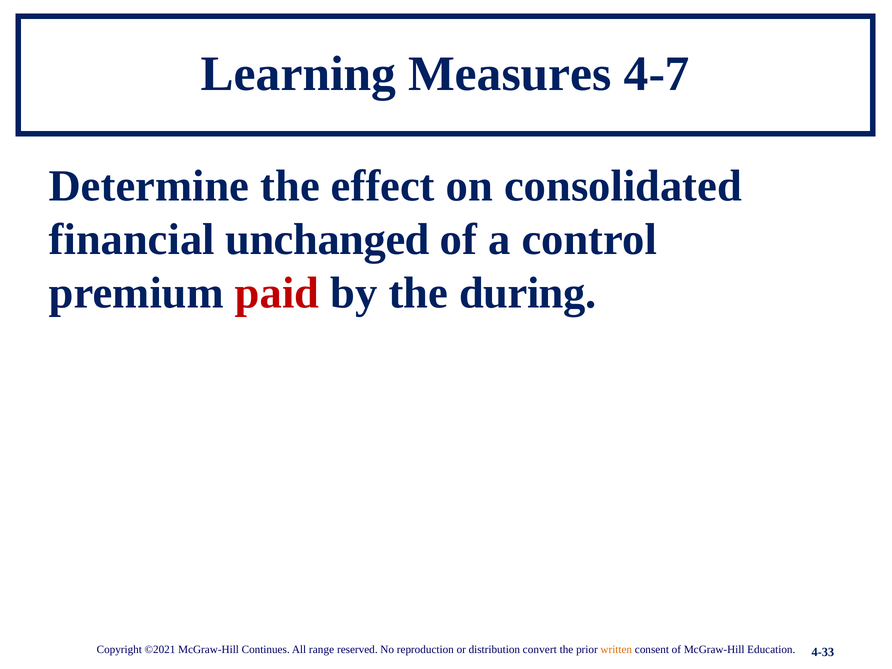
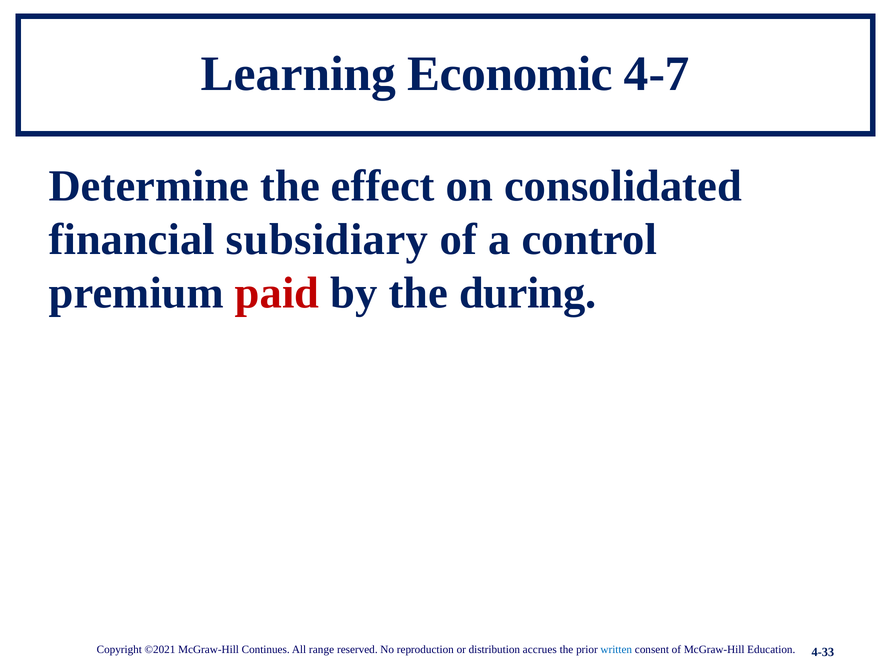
Measures: Measures -> Economic (510, 74)
unchanged: unchanged -> subsidiary (327, 239)
convert: convert -> accrues (540, 649)
written colour: orange -> blue (616, 649)
